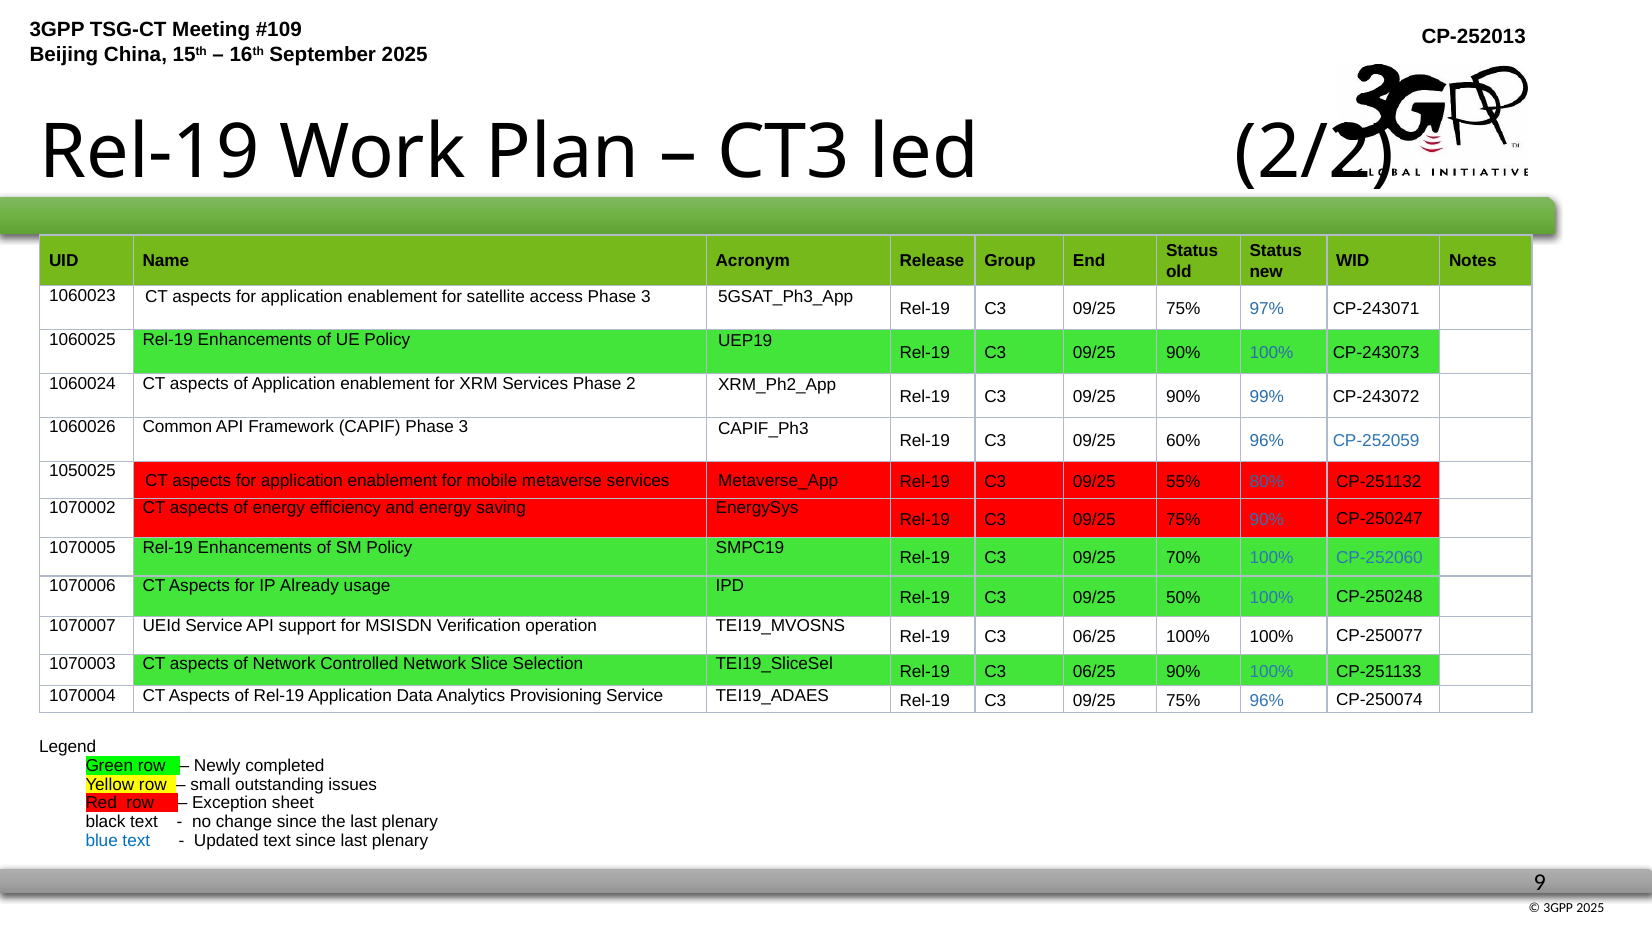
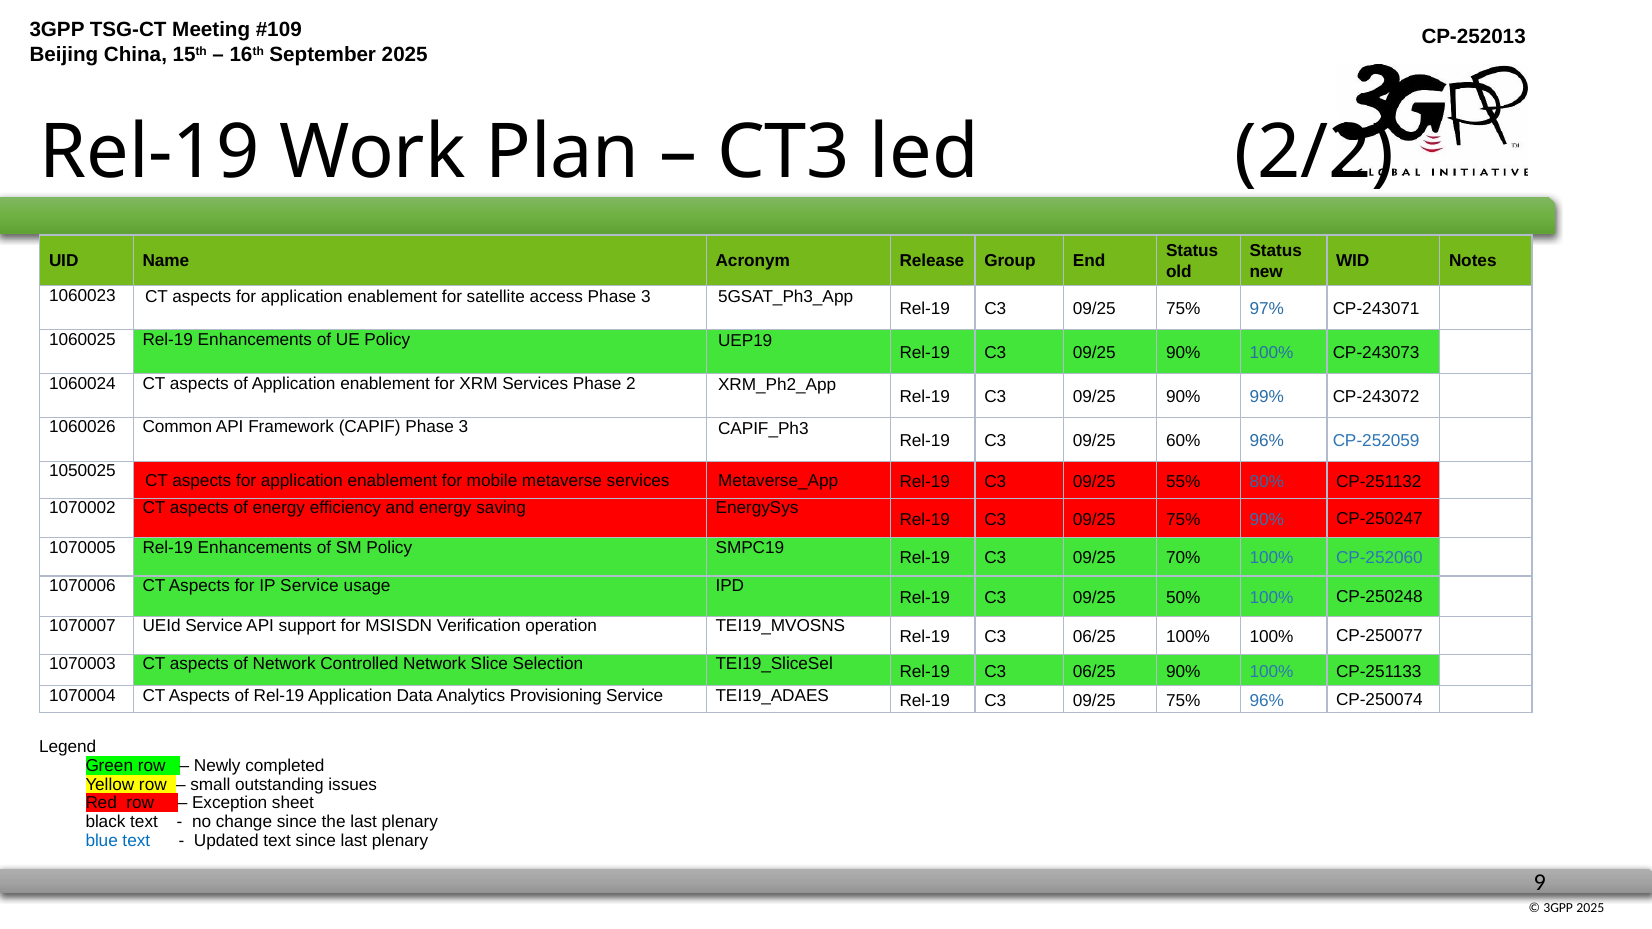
IP Already: Already -> Service (309, 586)
